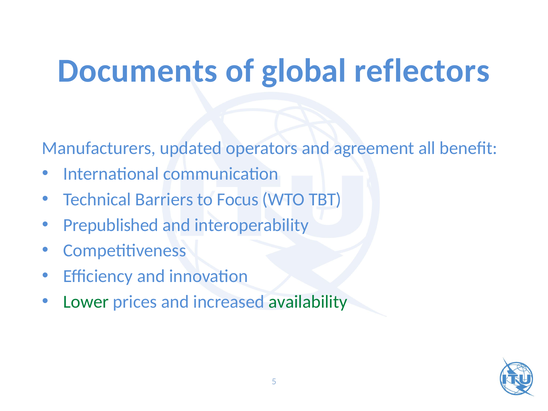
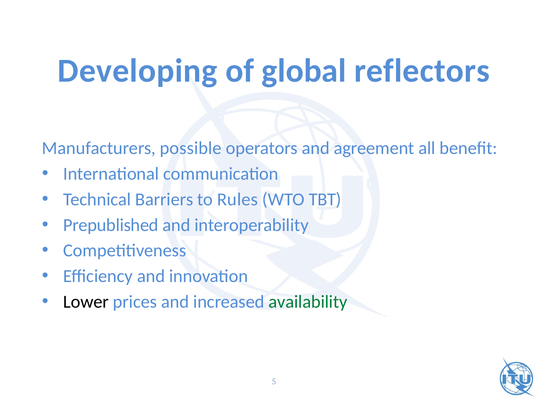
Documents: Documents -> Developing (137, 71)
updated: updated -> possible (191, 148)
Focus: Focus -> Rules (237, 199)
Lower colour: green -> black (86, 302)
